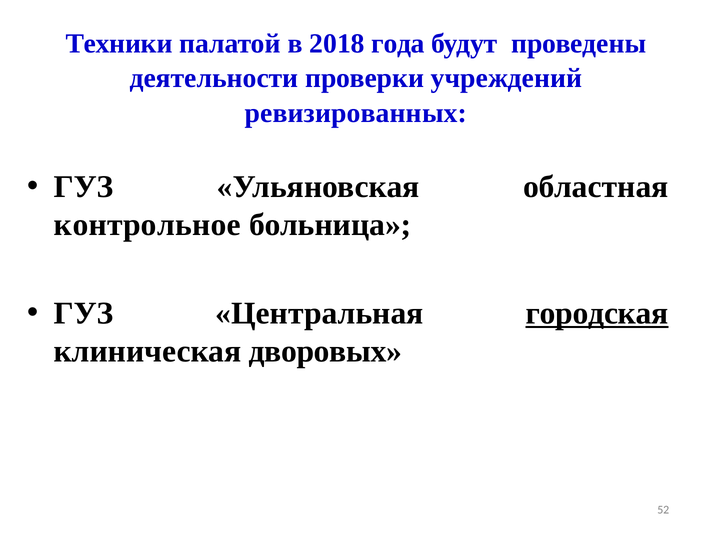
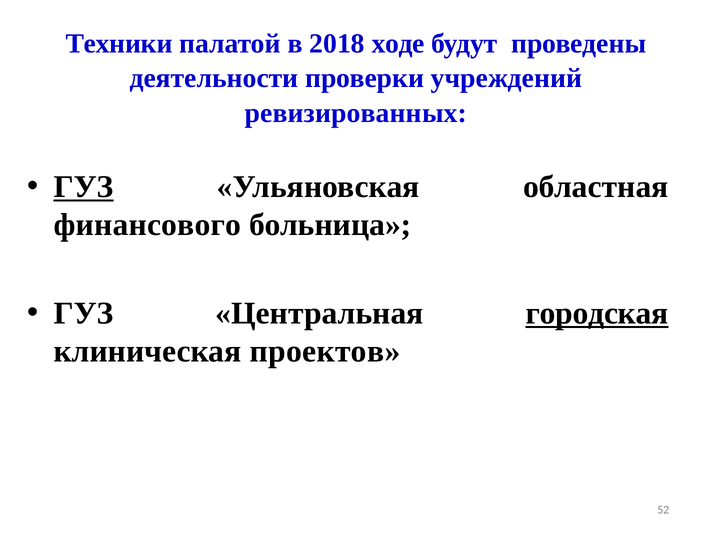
года: года -> ходе (398, 44)
ГУЗ underline: none -> present (84, 187)
контрольное: контрольное -> финансового (147, 225)
дворовых: дворовых -> проектов (325, 351)
